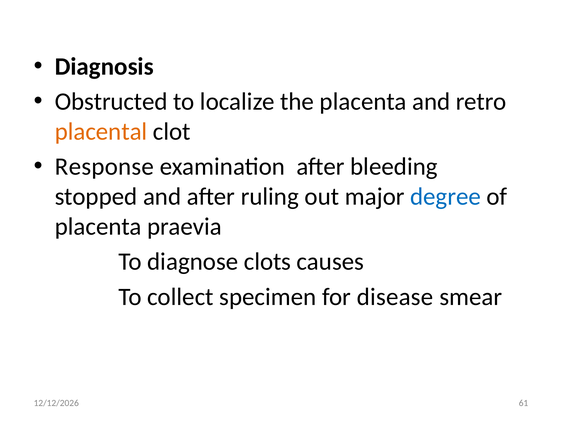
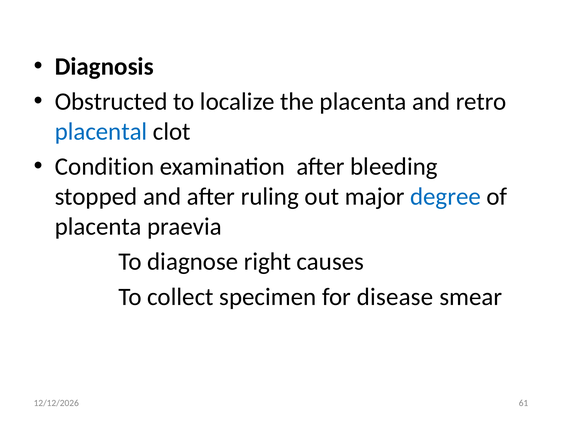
placental colour: orange -> blue (101, 131)
Response: Response -> Condition (104, 166)
clots: clots -> right (268, 261)
